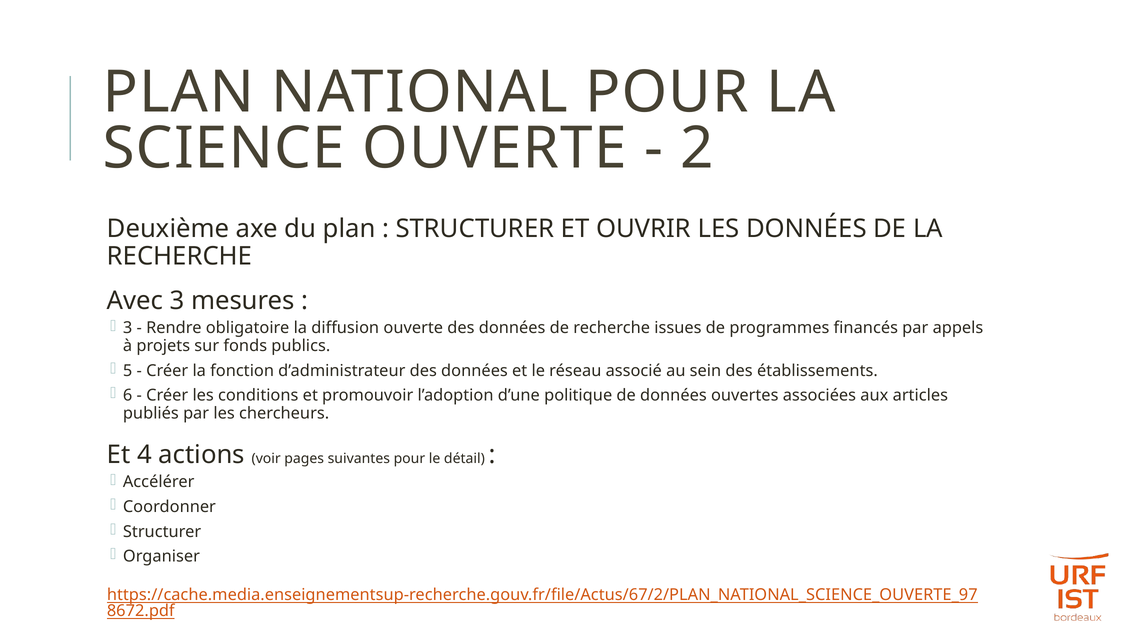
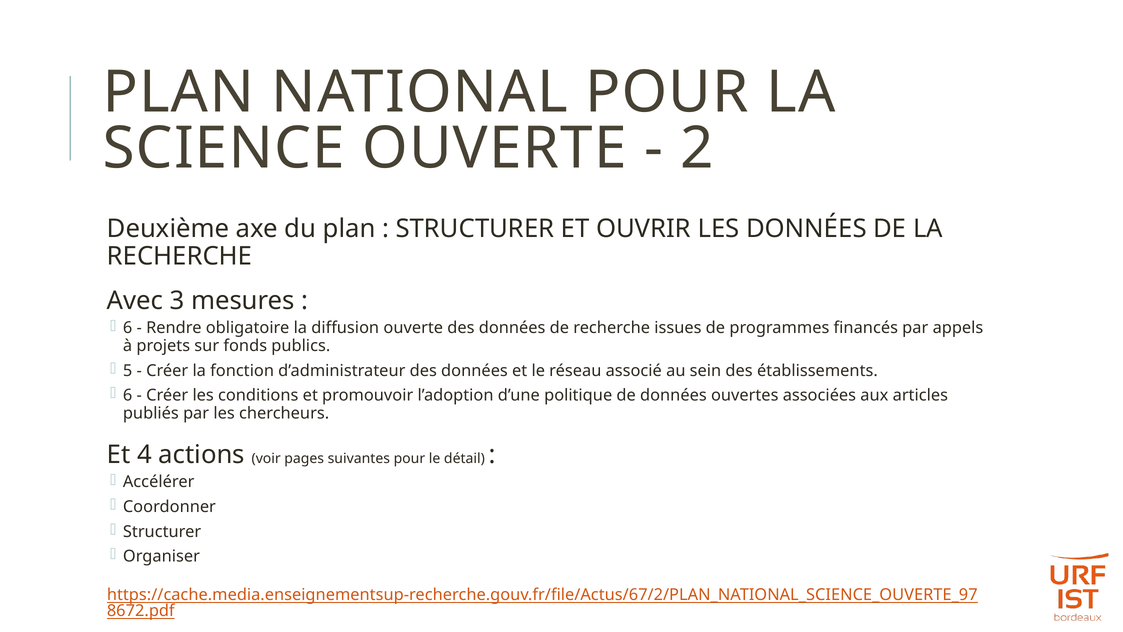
3: 3 -> 6 (128, 328)
